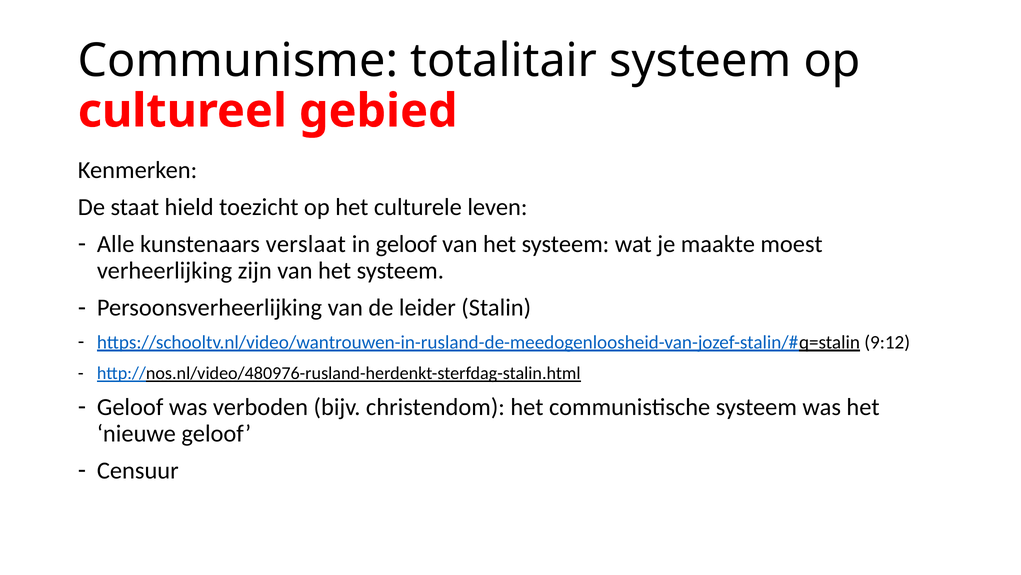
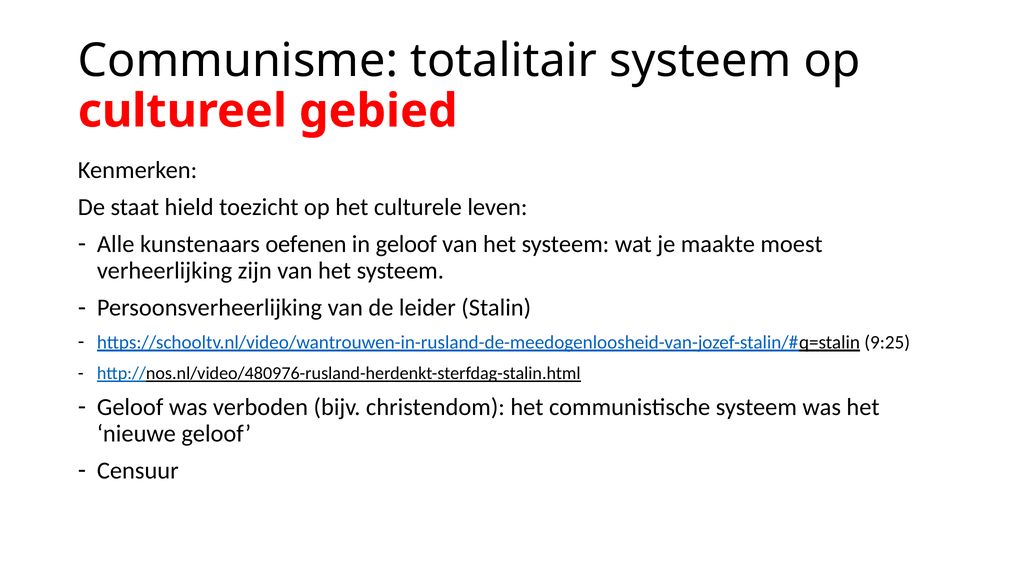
verslaat: verslaat -> oefenen (306, 244)
9:12: 9:12 -> 9:25 (887, 342)
